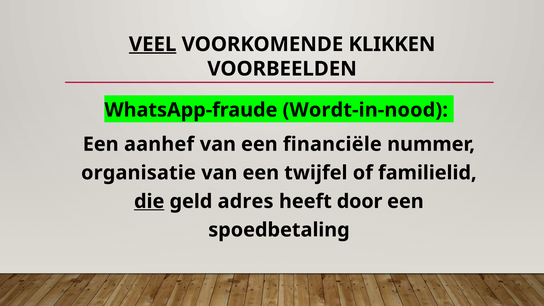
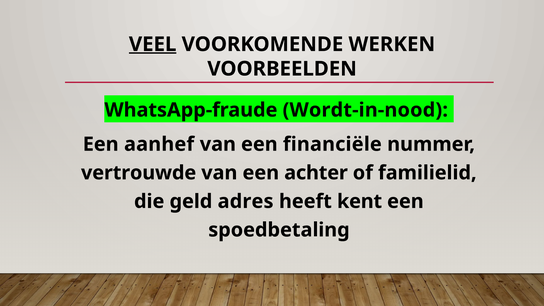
KLIKKEN: KLIKKEN -> WERKEN (392, 44)
organisatie: organisatie -> vertrouwde (139, 173)
twijfel: twijfel -> achter (316, 173)
die underline: present -> none (149, 201)
door: door -> kent (360, 201)
